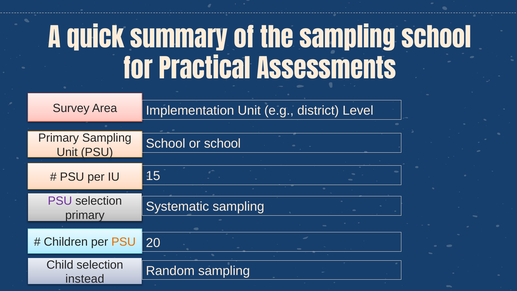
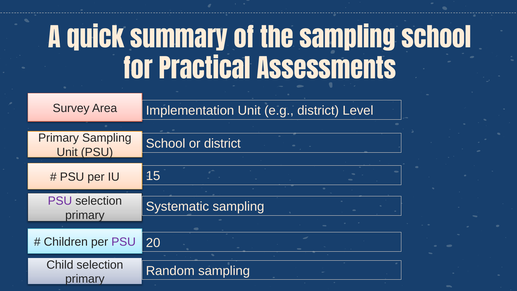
or school: school -> district (222, 144)
PSU colour: orange -> purple (124, 242)
instead: instead -> primary (85, 279)
